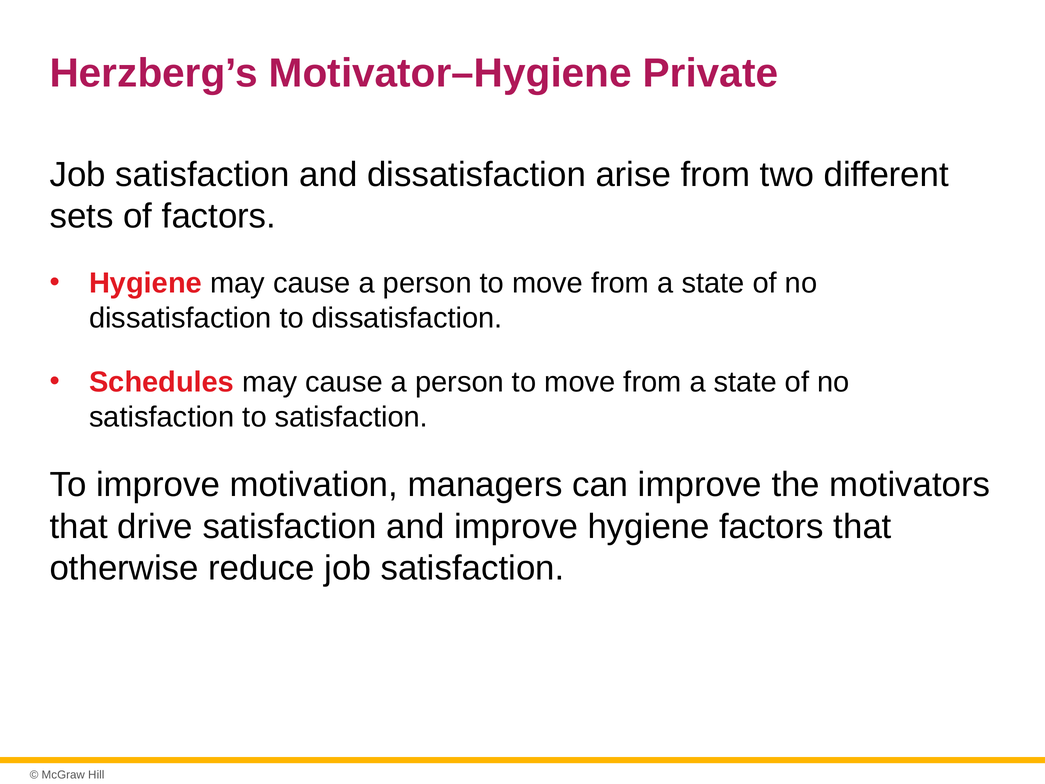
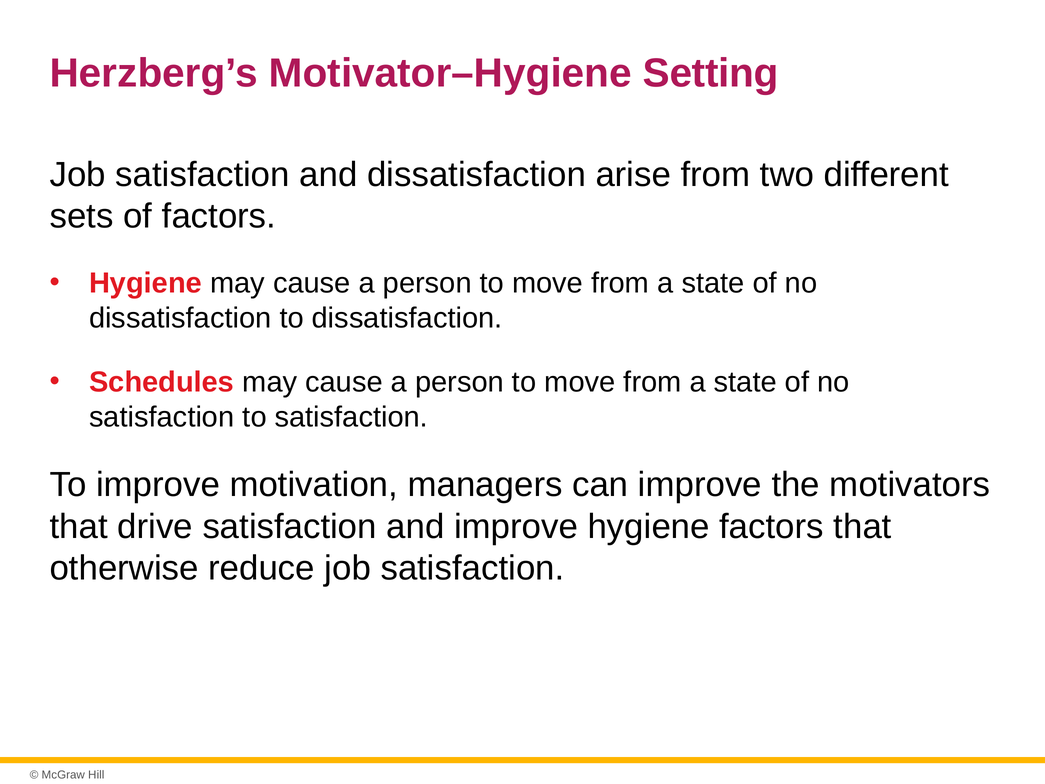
Private: Private -> Setting (711, 73)
